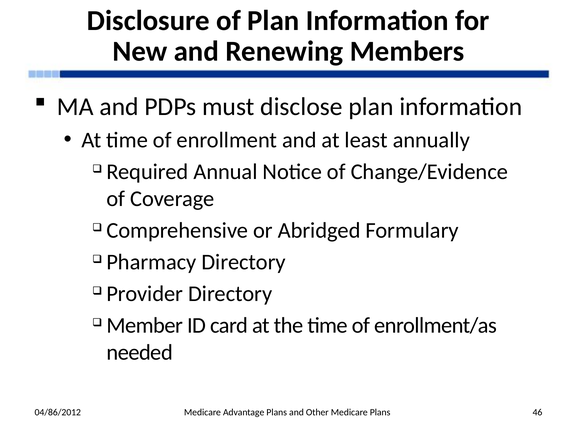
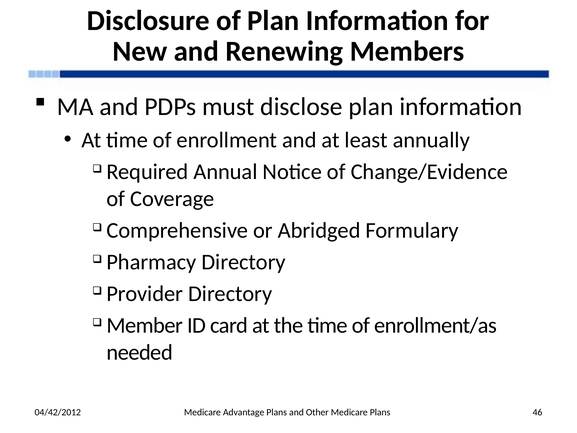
04/86/2012: 04/86/2012 -> 04/42/2012 (58, 412)
